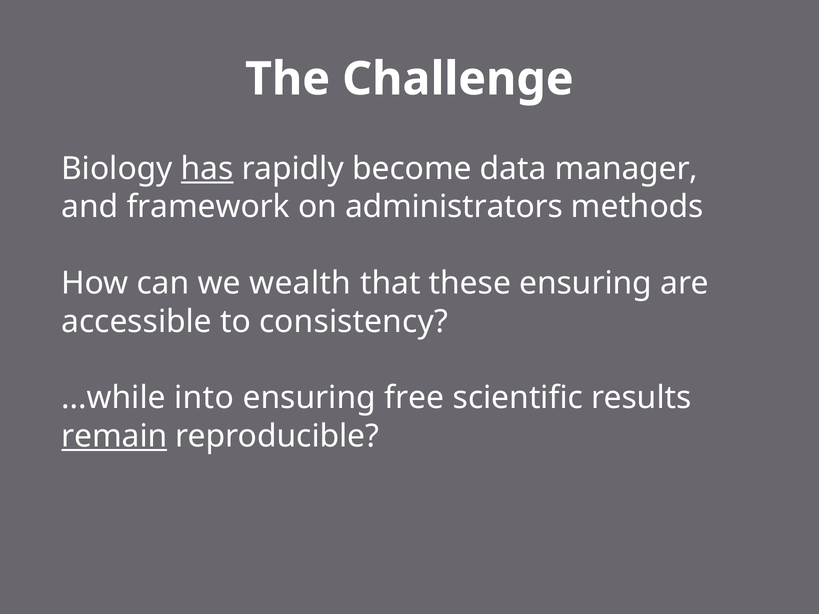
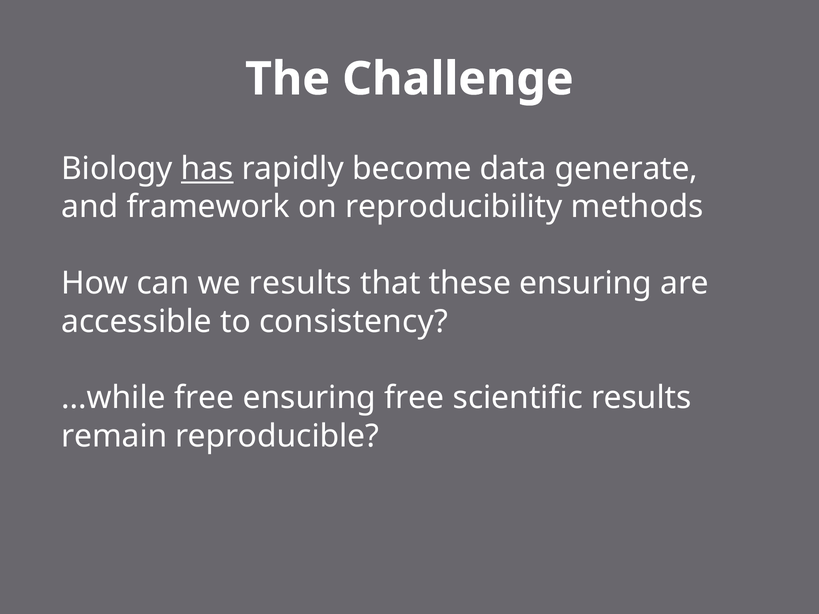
manager: manager -> generate (626, 169)
administrators: administrators -> reproducibility (454, 207)
we wealth: wealth -> results (300, 283)
...while into: into -> free (204, 398)
remain underline: present -> none (114, 436)
